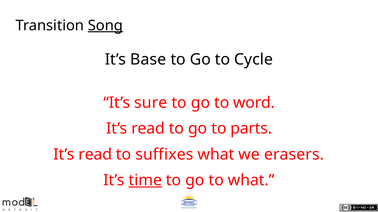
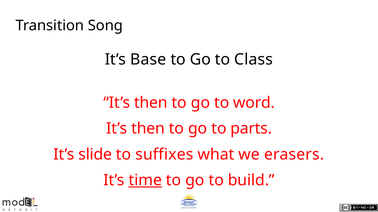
Song underline: present -> none (105, 26)
Cycle: Cycle -> Class (254, 60)
sure: sure -> then (151, 103)
read: read -> then (148, 129)
read: read -> slide (95, 155)
to what: what -> build (251, 181)
